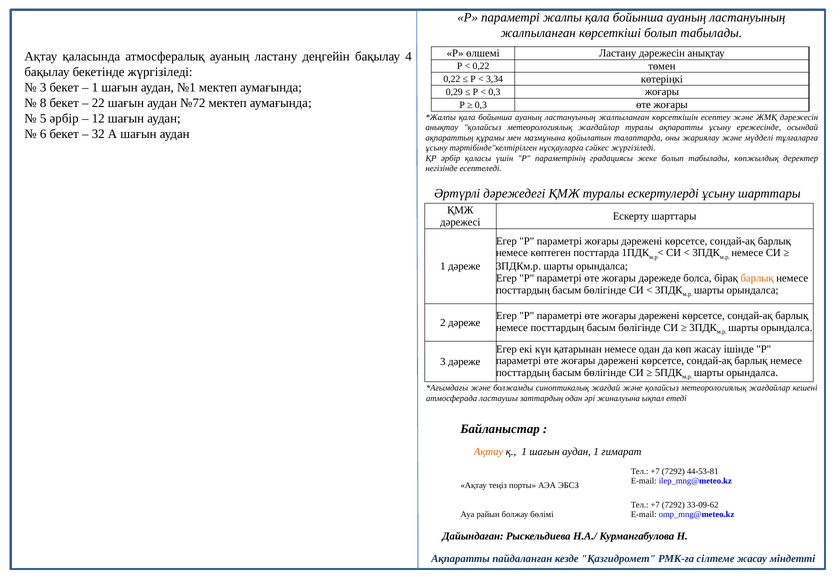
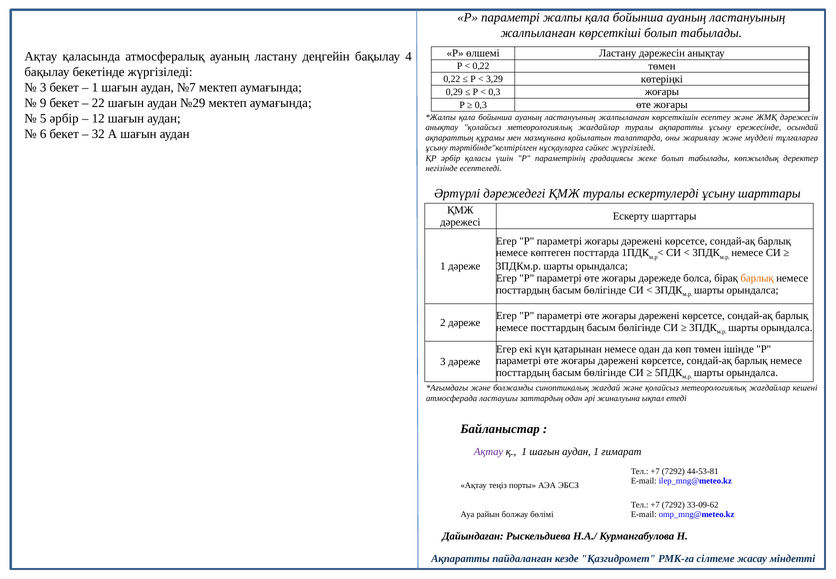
3,34: 3,34 -> 3,29 (494, 79)
№1: №1 -> №7 (186, 87)
8: 8 -> 9 (43, 103)
№72: №72 -> №29 (193, 103)
көп жасау: жасау -> төмен (708, 349)
Ақтау colour: orange -> purple (489, 451)
